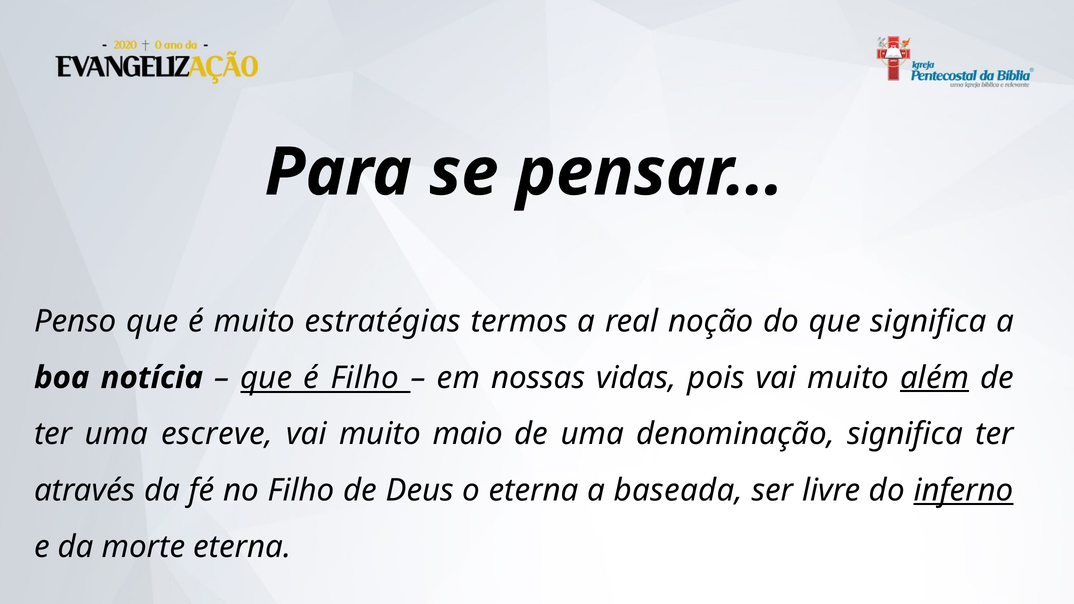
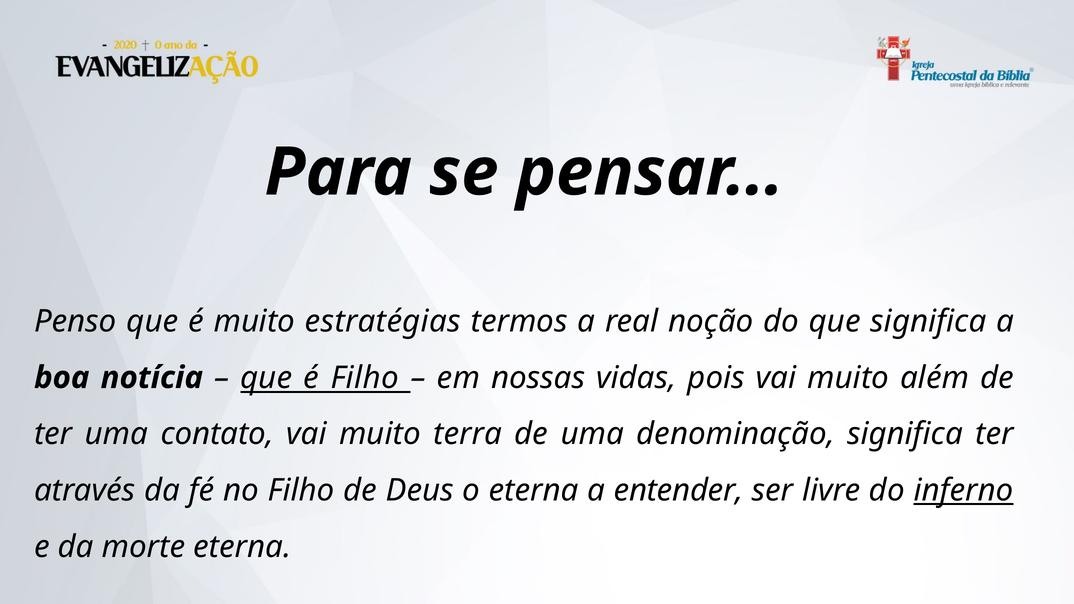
além underline: present -> none (935, 378)
escreve: escreve -> contato (217, 434)
maio: maio -> terra (468, 434)
baseada: baseada -> entender (679, 491)
